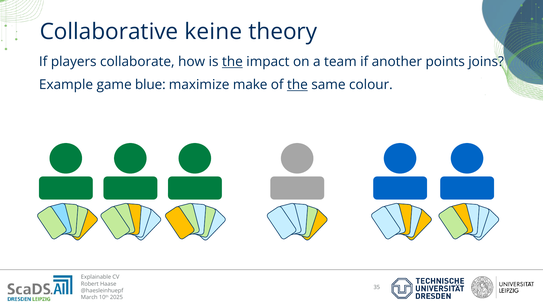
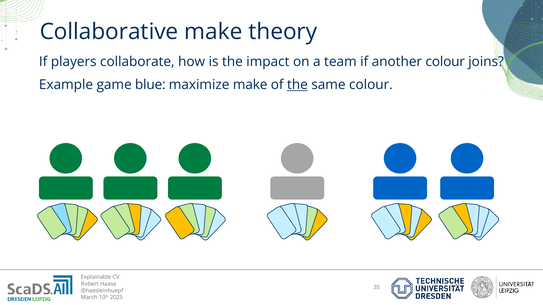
Collaborative keine: keine -> make (213, 32)
the underline: present -> none (232, 62)
another points: points -> colour (445, 62)
